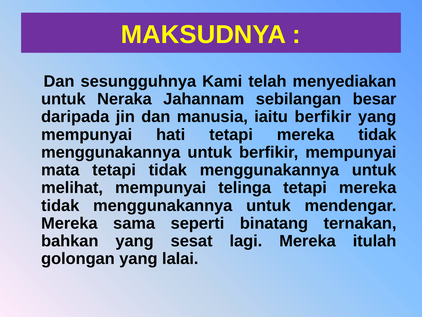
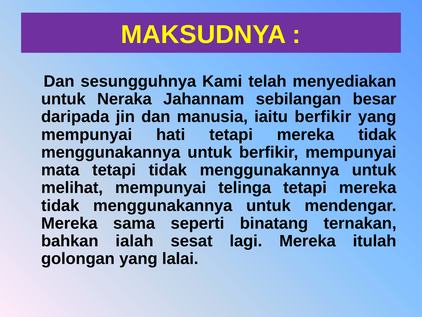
bahkan yang: yang -> ialah (134, 241)
